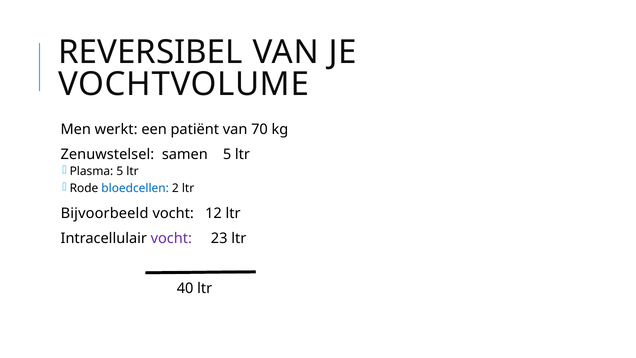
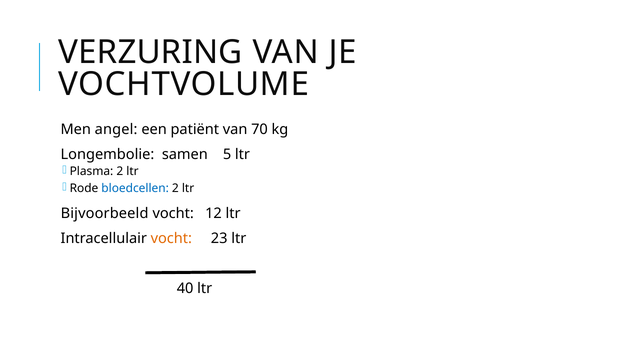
REVERSIBEL: REVERSIBEL -> VERZURING (150, 52)
werkt: werkt -> angel (116, 129)
Zenuwstelsel: Zenuwstelsel -> Longembolie (107, 154)
Plasma 5: 5 -> 2 (120, 171)
vocht colour: purple -> orange (171, 238)
